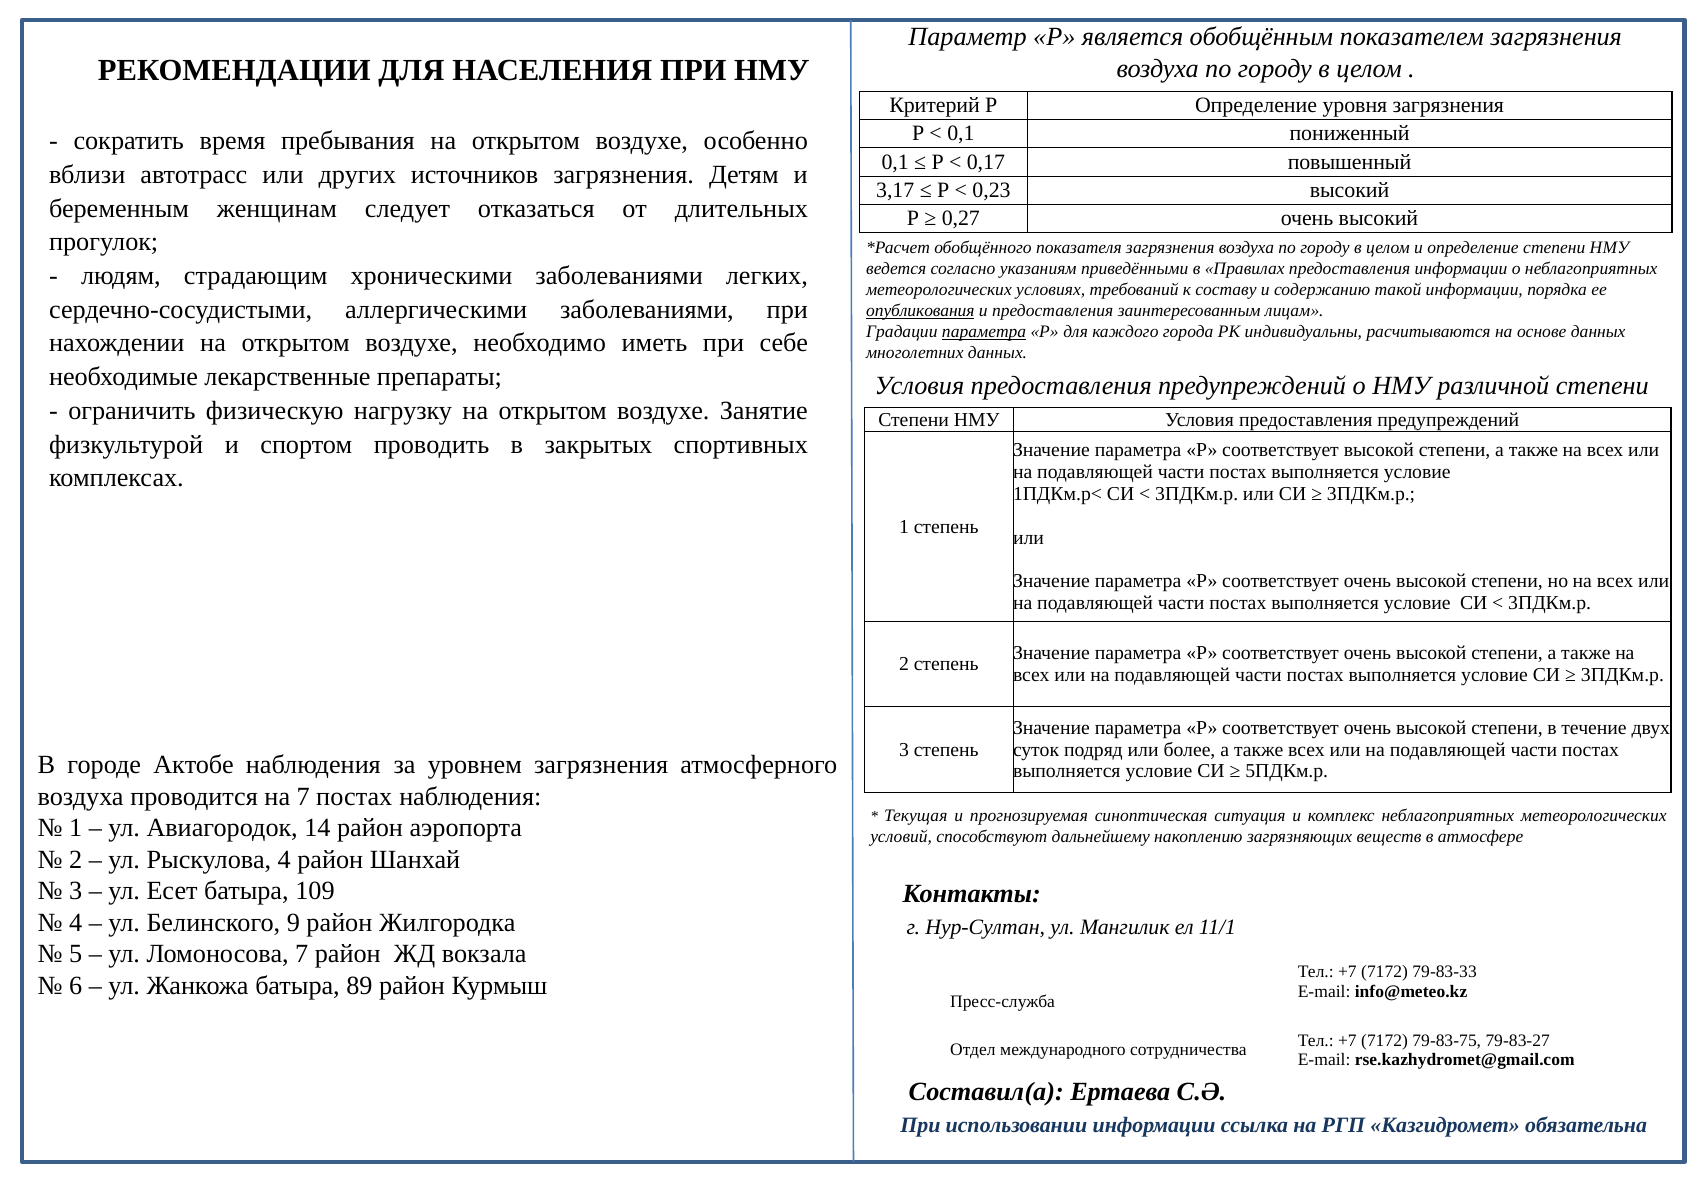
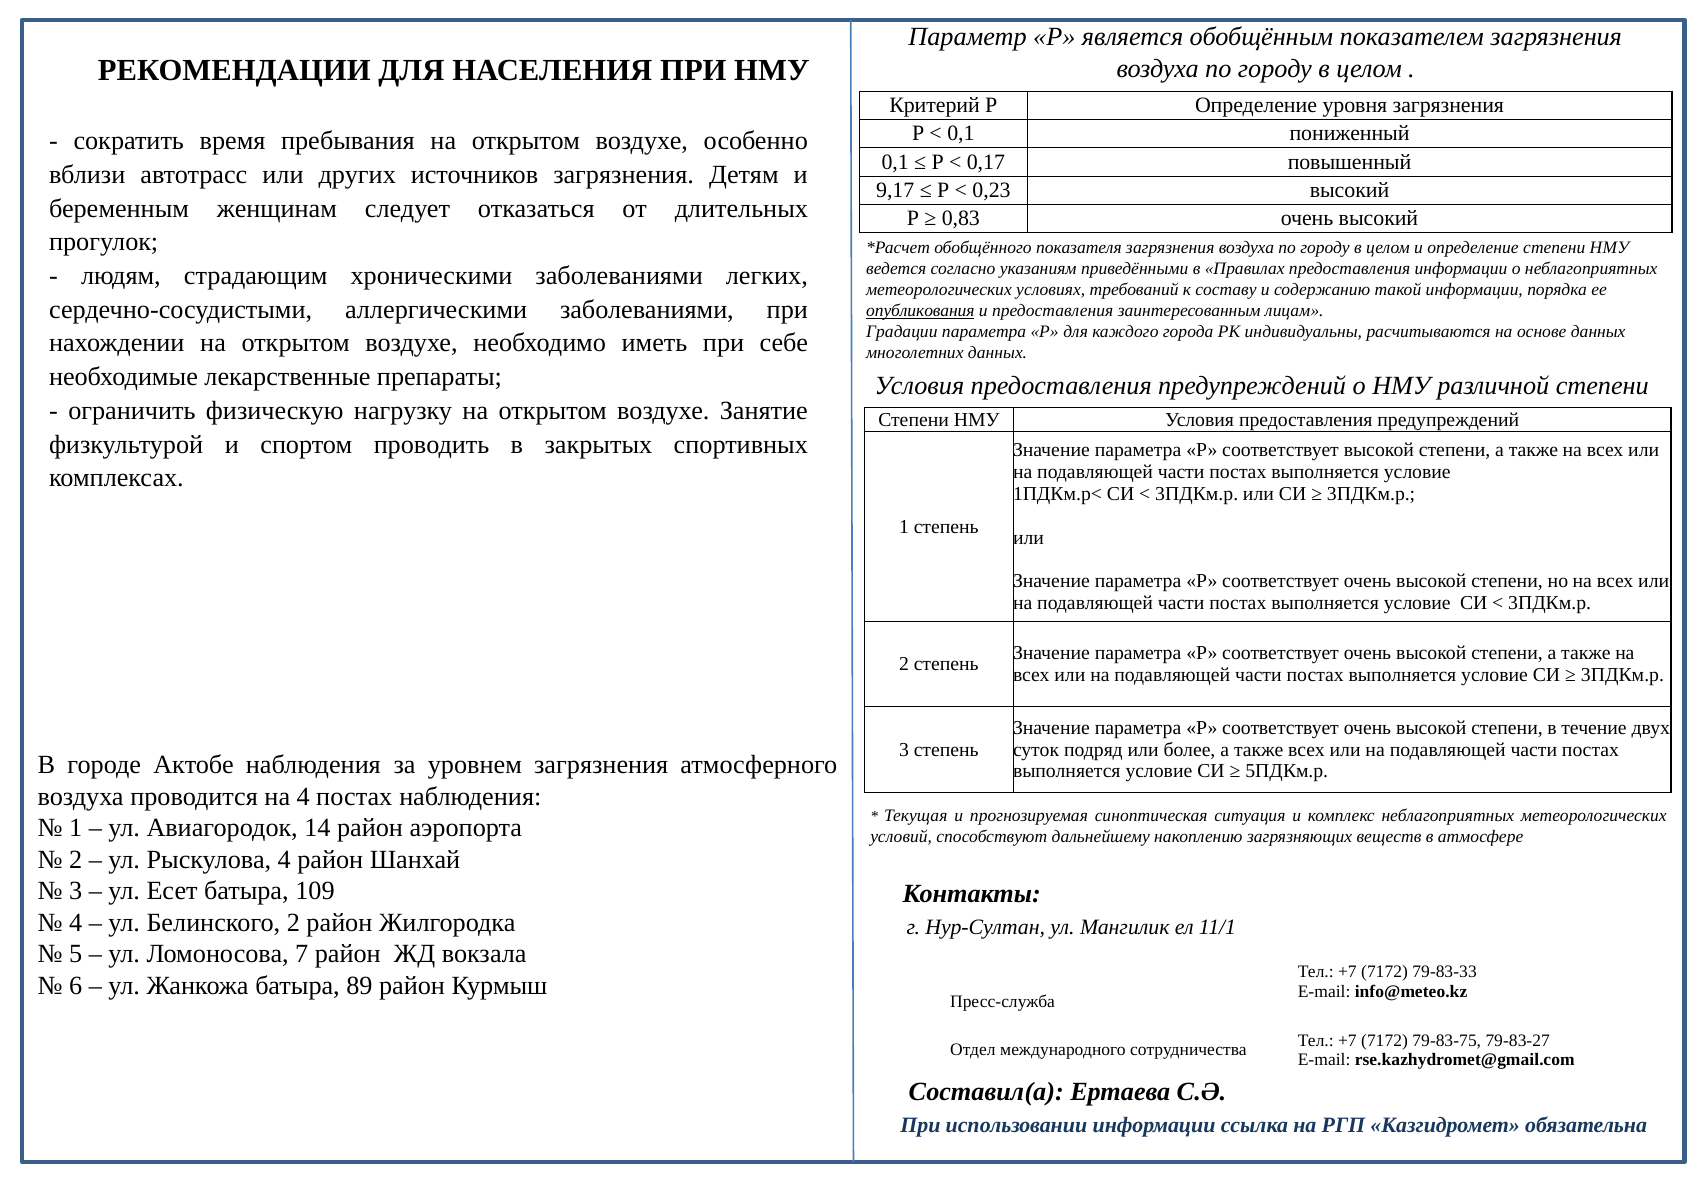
3,17: 3,17 -> 9,17 (895, 190)
0,27: 0,27 -> 0,83 (961, 218)
параметра underline: present -> none (984, 332)
на 7: 7 -> 4 (303, 797)
Белинского 9: 9 -> 2 (293, 923)
